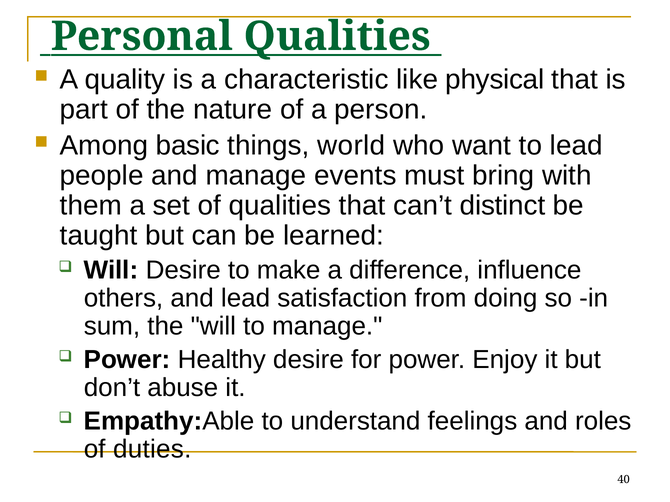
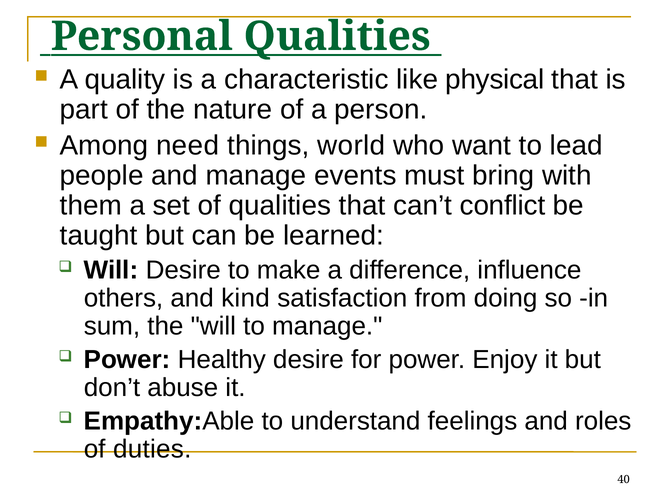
basic: basic -> need (188, 146)
distinct: distinct -> conflict (503, 206)
and lead: lead -> kind (245, 299)
